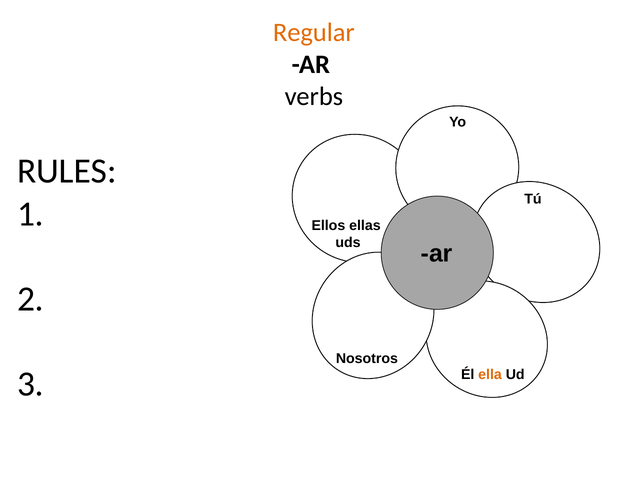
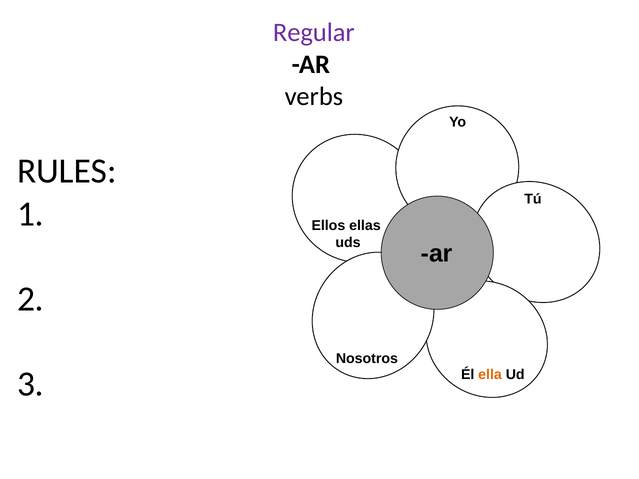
Regular colour: orange -> purple (314, 32)
